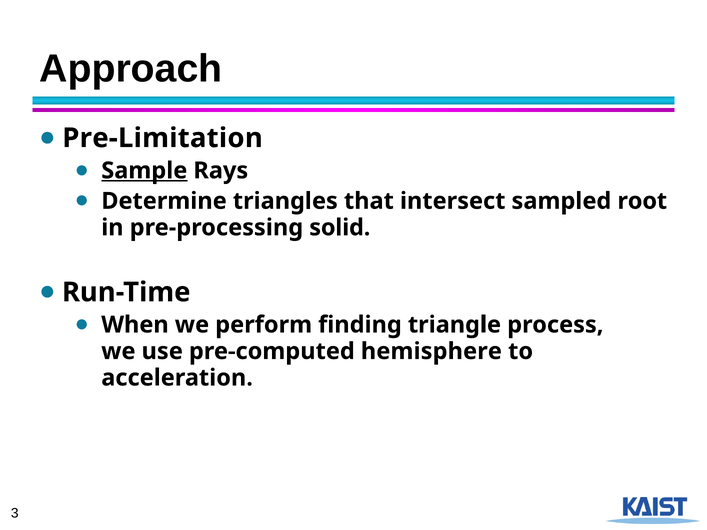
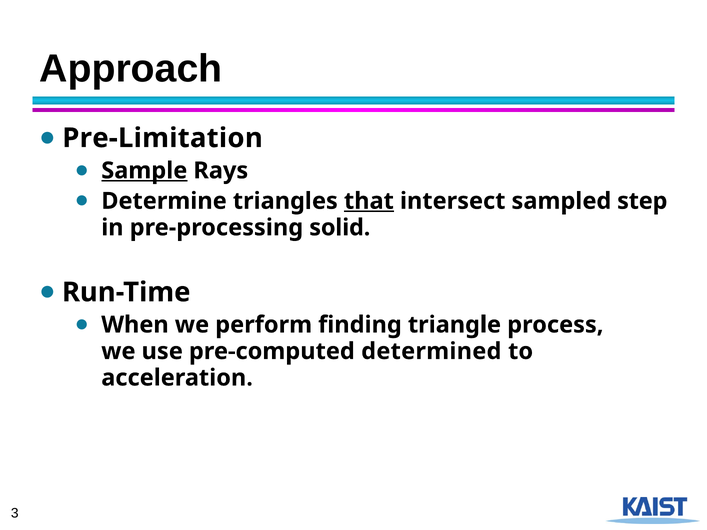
that underline: none -> present (369, 201)
root: root -> step (642, 201)
hemisphere: hemisphere -> determined (431, 351)
